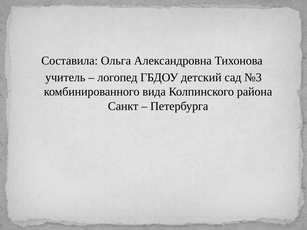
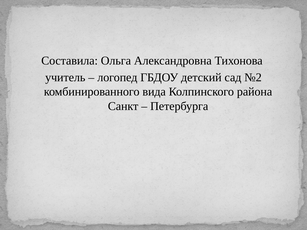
№3: №3 -> №2 (253, 78)
